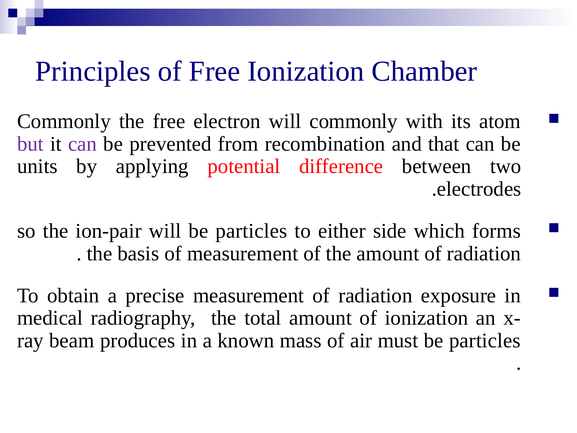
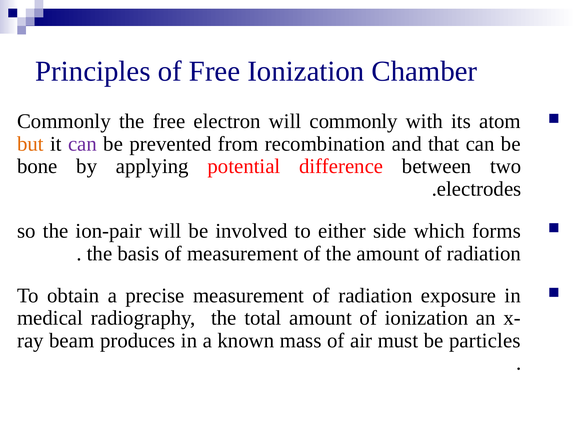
but colour: purple -> orange (30, 144)
units: units -> bone (37, 166)
will be particles: particles -> involved (252, 231)
